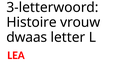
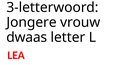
Histoire: Histoire -> Jongere (31, 22)
